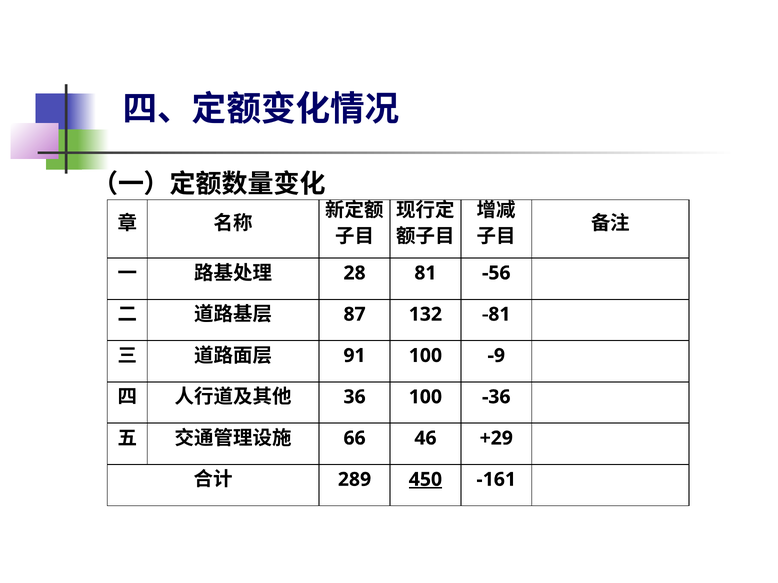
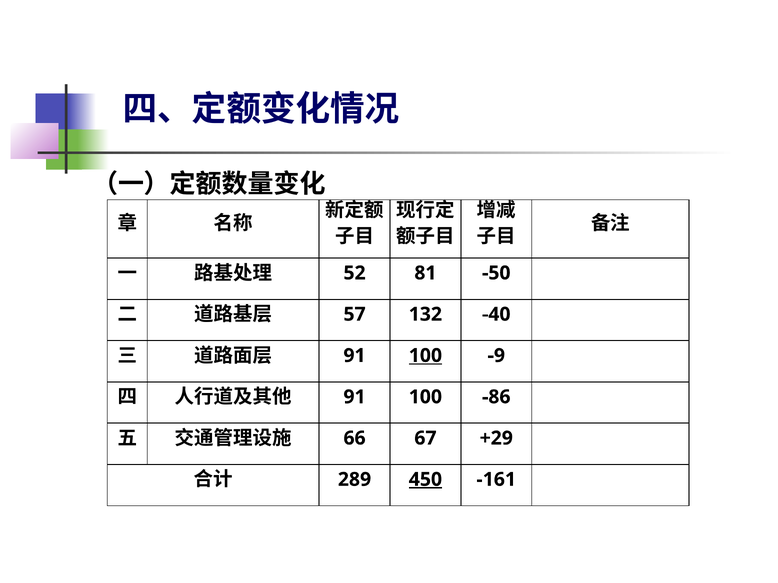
28: 28 -> 52 (355, 273)
-56: -56 -> -50 (496, 273)
87: 87 -> 57 (355, 315)
-81: -81 -> -40 (496, 315)
100 underline: none -> present (425, 356)
36: 36 -> 91 (355, 397)
-36: -36 -> -86 (496, 397)
46: 46 -> 67 (425, 439)
